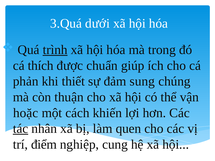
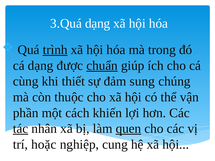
3.Quá dưới: dưới -> dạng (98, 23)
cá thích: thích -> dạng (41, 66)
chuẩn underline: none -> present (102, 66)
phản: phản -> cùng (26, 81)
thuận: thuận -> thuộc (69, 97)
hoặc: hoặc -> phần (26, 113)
quen underline: none -> present (128, 129)
điểm: điểm -> hoặc (44, 145)
